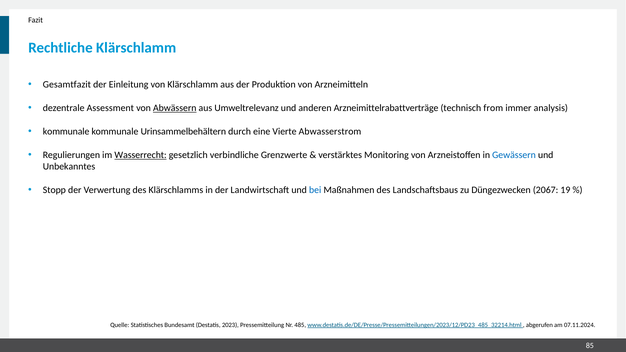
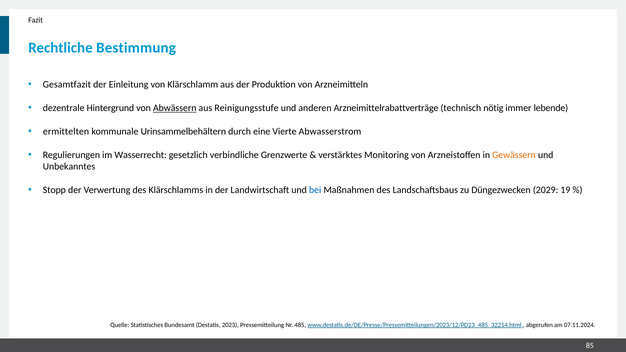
Rechtliche Klärschlamm: Klärschlamm -> Bestimmung (136, 48)
Assessment: Assessment -> Hintergrund (110, 108)
Umweltrelevanz: Umweltrelevanz -> Reinigungsstufe (247, 108)
from: from -> nötig (493, 108)
analysis: analysis -> lebende (551, 108)
kommunale: kommunale -> ermittelten (66, 132)
Wasserrecht underline: present -> none (141, 155)
Gewässern colour: blue -> orange (514, 155)
2067: 2067 -> 2029 (546, 190)
